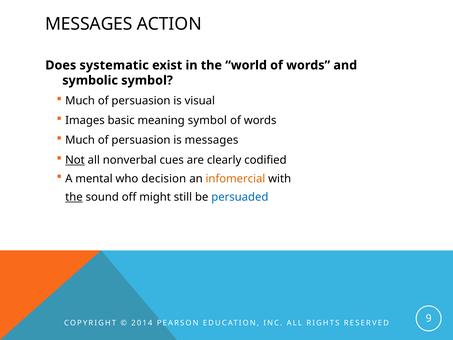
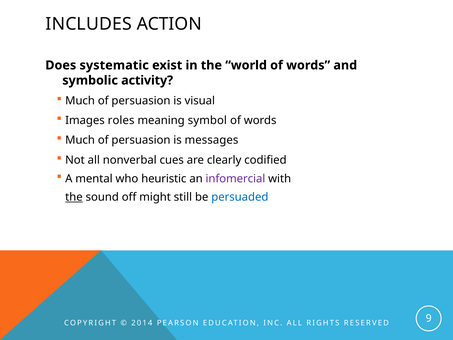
MESSAGES: MESSAGES -> INCLUDES (89, 24)
symbolic symbol: symbol -> activity (147, 80)
basic: basic -> roles (121, 120)
Not underline: present -> none (75, 160)
decision: decision -> heuristic (164, 179)
infomercial colour: orange -> purple (235, 179)
